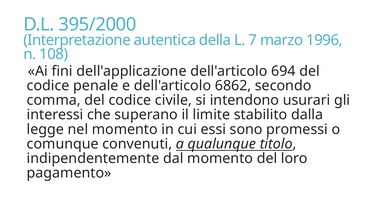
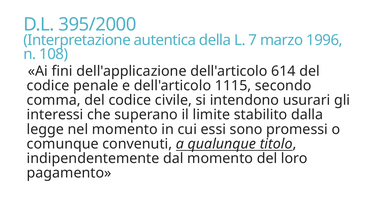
694: 694 -> 614 (283, 71)
6862: 6862 -> 1115 (233, 86)
